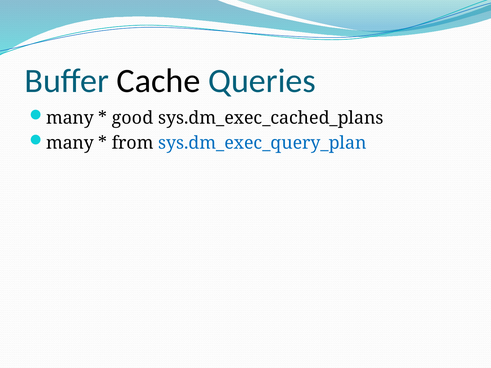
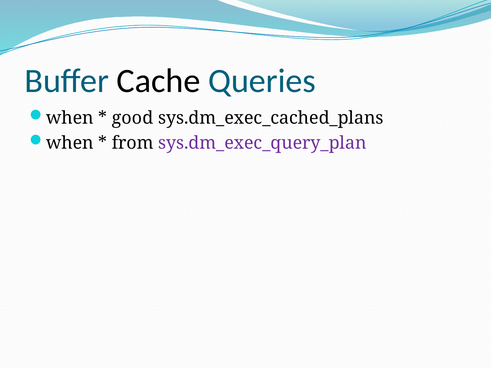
many: many -> when (70, 118)
many: many -> when (70, 143)
sys.dm_exec_query_plan colour: blue -> purple (262, 143)
